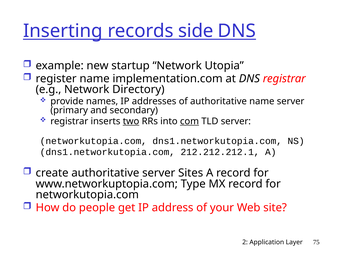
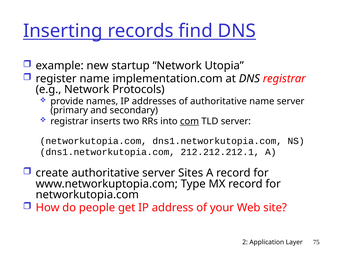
side: side -> find (196, 31)
Directory: Directory -> Protocols (138, 89)
two underline: present -> none (131, 121)
